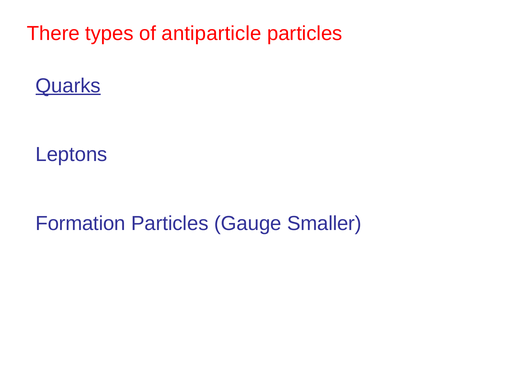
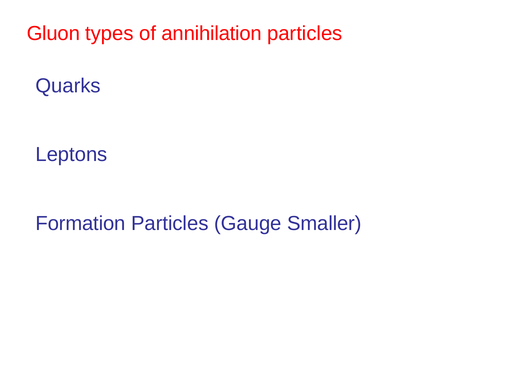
There: There -> Gluon (53, 33)
antiparticle: antiparticle -> annihilation (212, 33)
Quarks underline: present -> none (68, 86)
